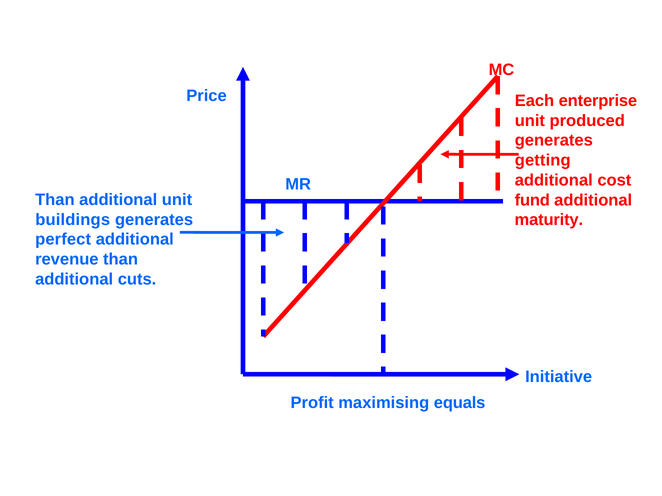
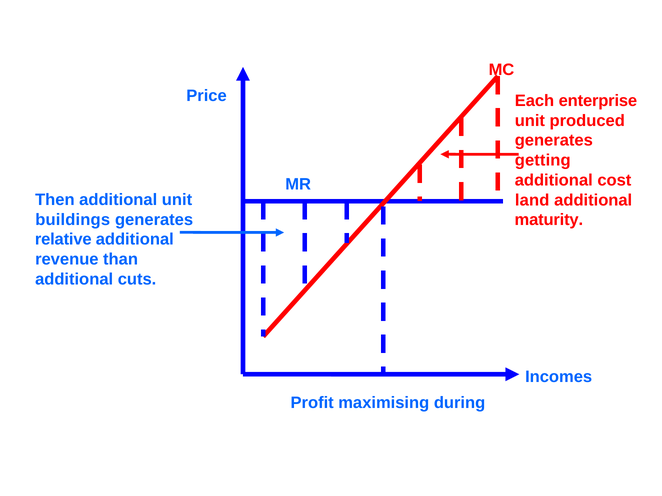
Than: Than -> Then (55, 200)
fund: fund -> land (532, 200)
perfect: perfect -> relative (63, 240)
Initiative: Initiative -> Incomes (559, 377)
equals: equals -> during (460, 403)
